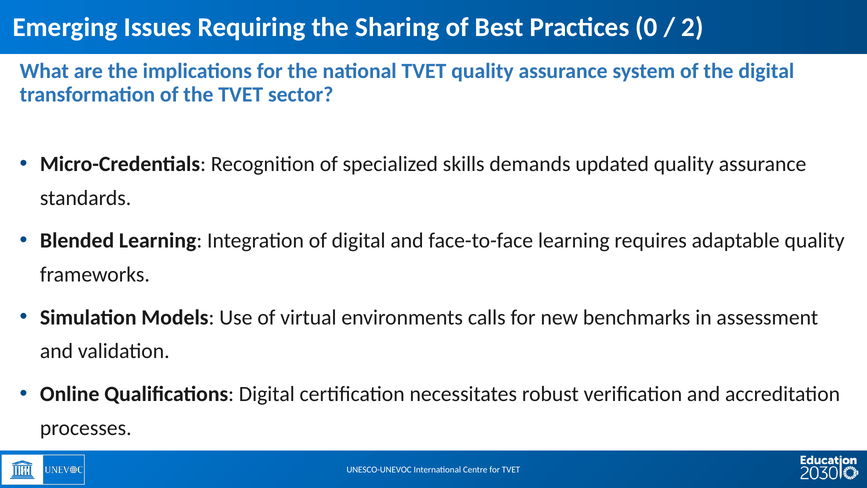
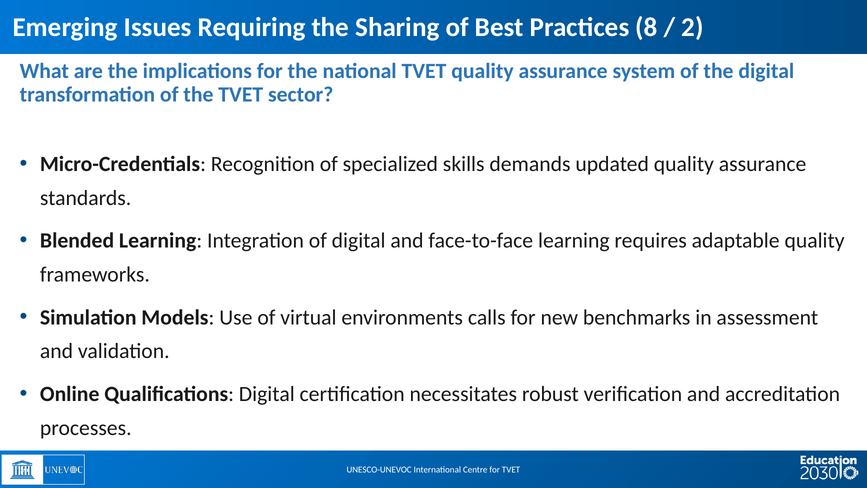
0: 0 -> 8 (646, 27)
